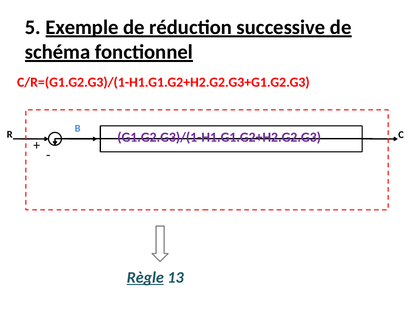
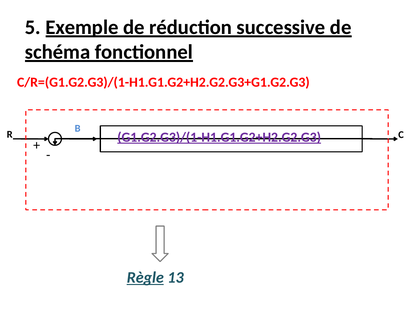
G1.G2.G3)/(1-H1.G1.G2+H2.G2.G3 underline: none -> present (219, 137)
